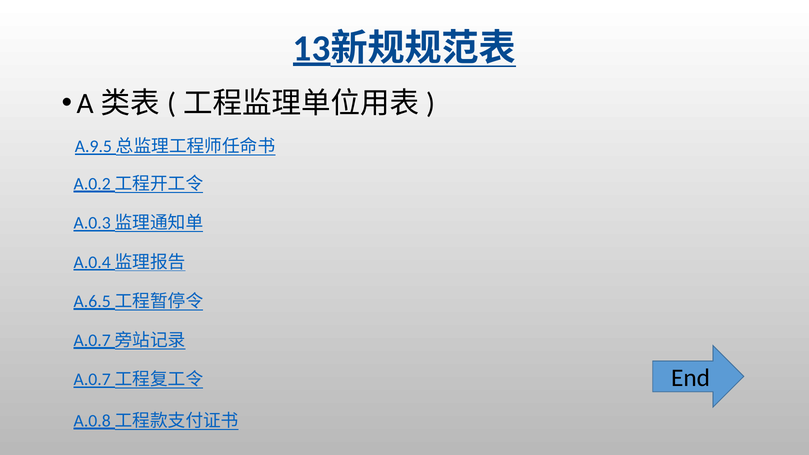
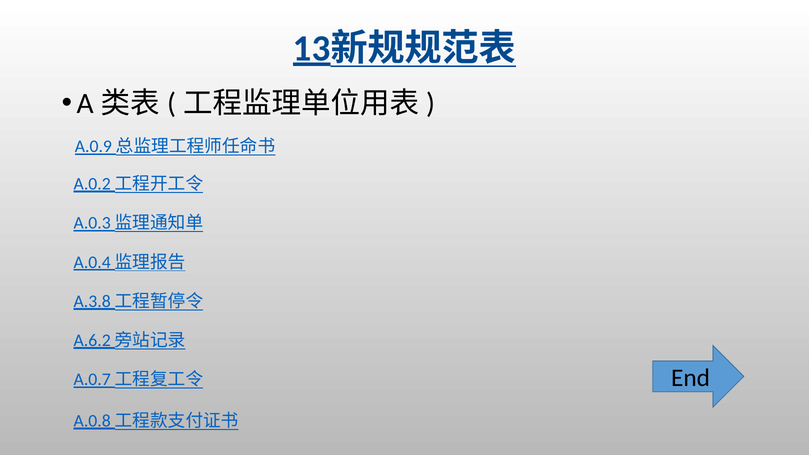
A.9.5: A.9.5 -> A.0.9 (93, 147)
A.6.5: A.6.5 -> A.3.8 (92, 301)
A.0.7: A.0.7 -> A.6.2 (92, 340)
